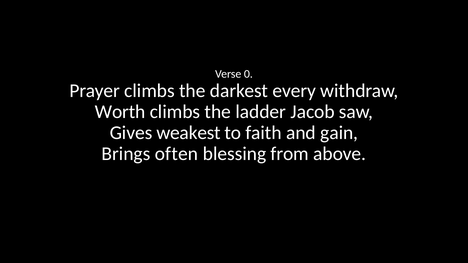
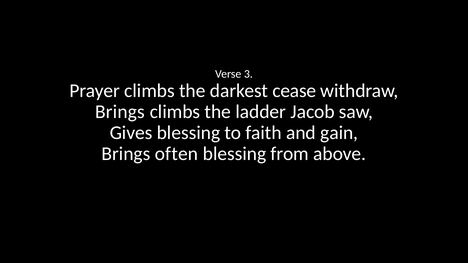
0: 0 -> 3 (248, 74)
every: every -> cease (294, 91)
Worth: Worth -> Brings (120, 112)
Gives weakest: weakest -> blessing (188, 133)
